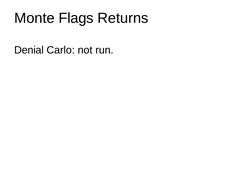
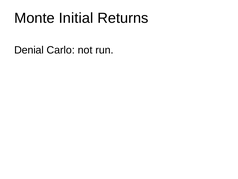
Flags: Flags -> Initial (76, 18)
